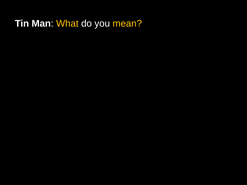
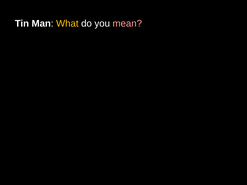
mean colour: yellow -> pink (127, 24)
